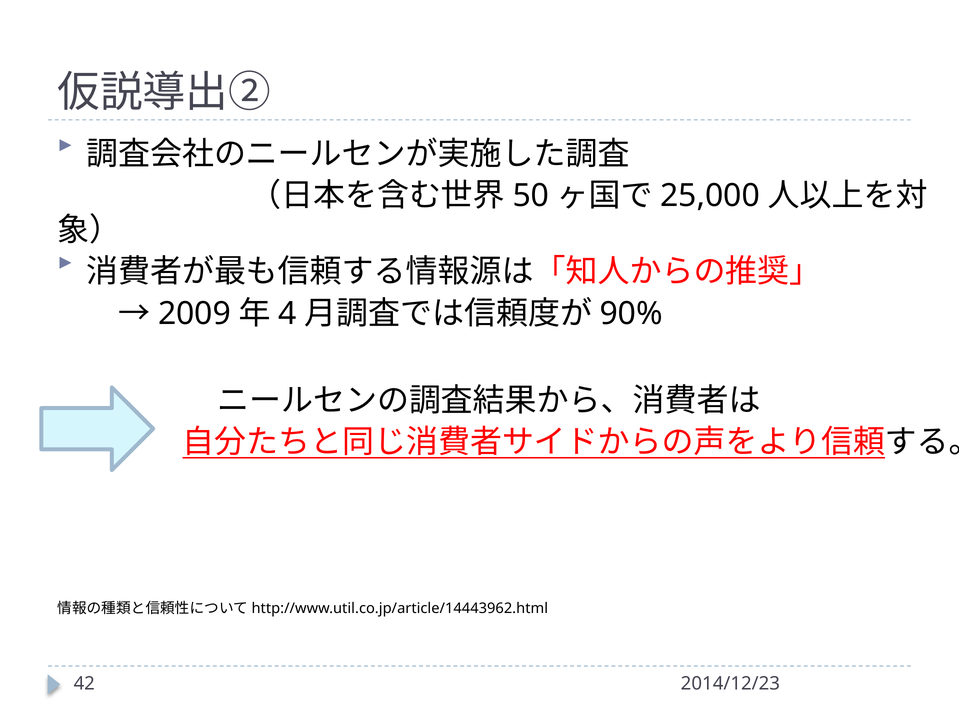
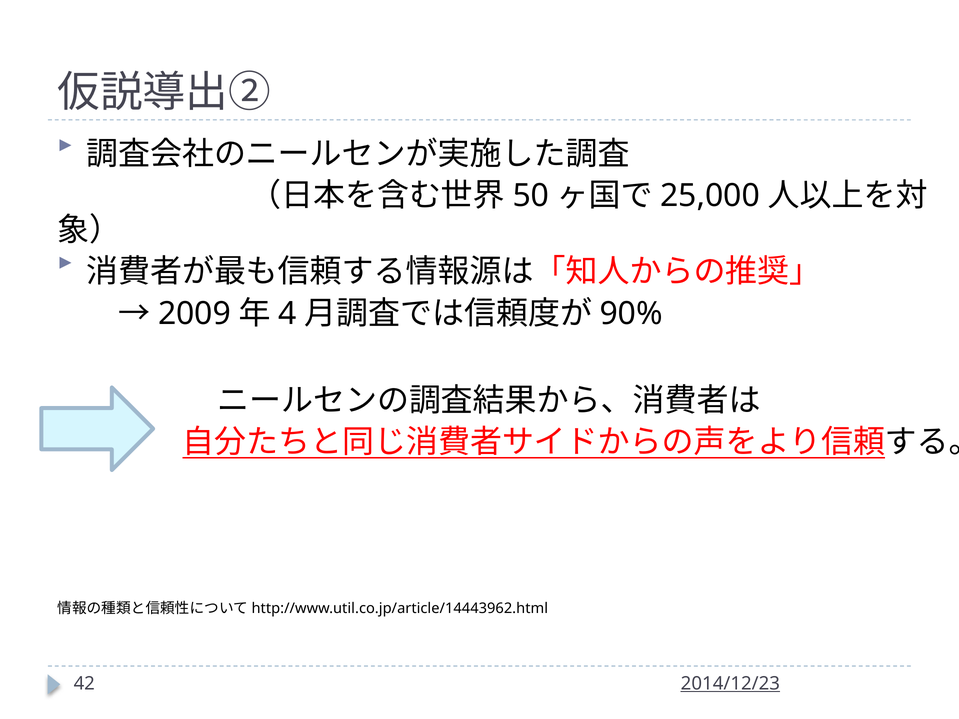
2014/12/23 underline: none -> present (730, 684)
